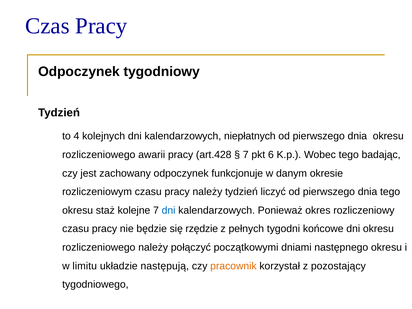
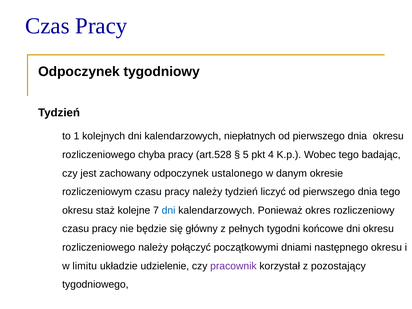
4: 4 -> 1 (76, 136)
awarii: awarii -> chyba (152, 155)
art.428: art.428 -> art.528 (214, 155)
7: 7 -> 5 (246, 155)
6: 6 -> 4 (271, 155)
funkcjonuje: funkcjonuje -> ustalonego (237, 173)
rzędzie: rzędzie -> główny (202, 229)
następują: następują -> udzielenie (165, 266)
pracownik colour: orange -> purple (233, 266)
